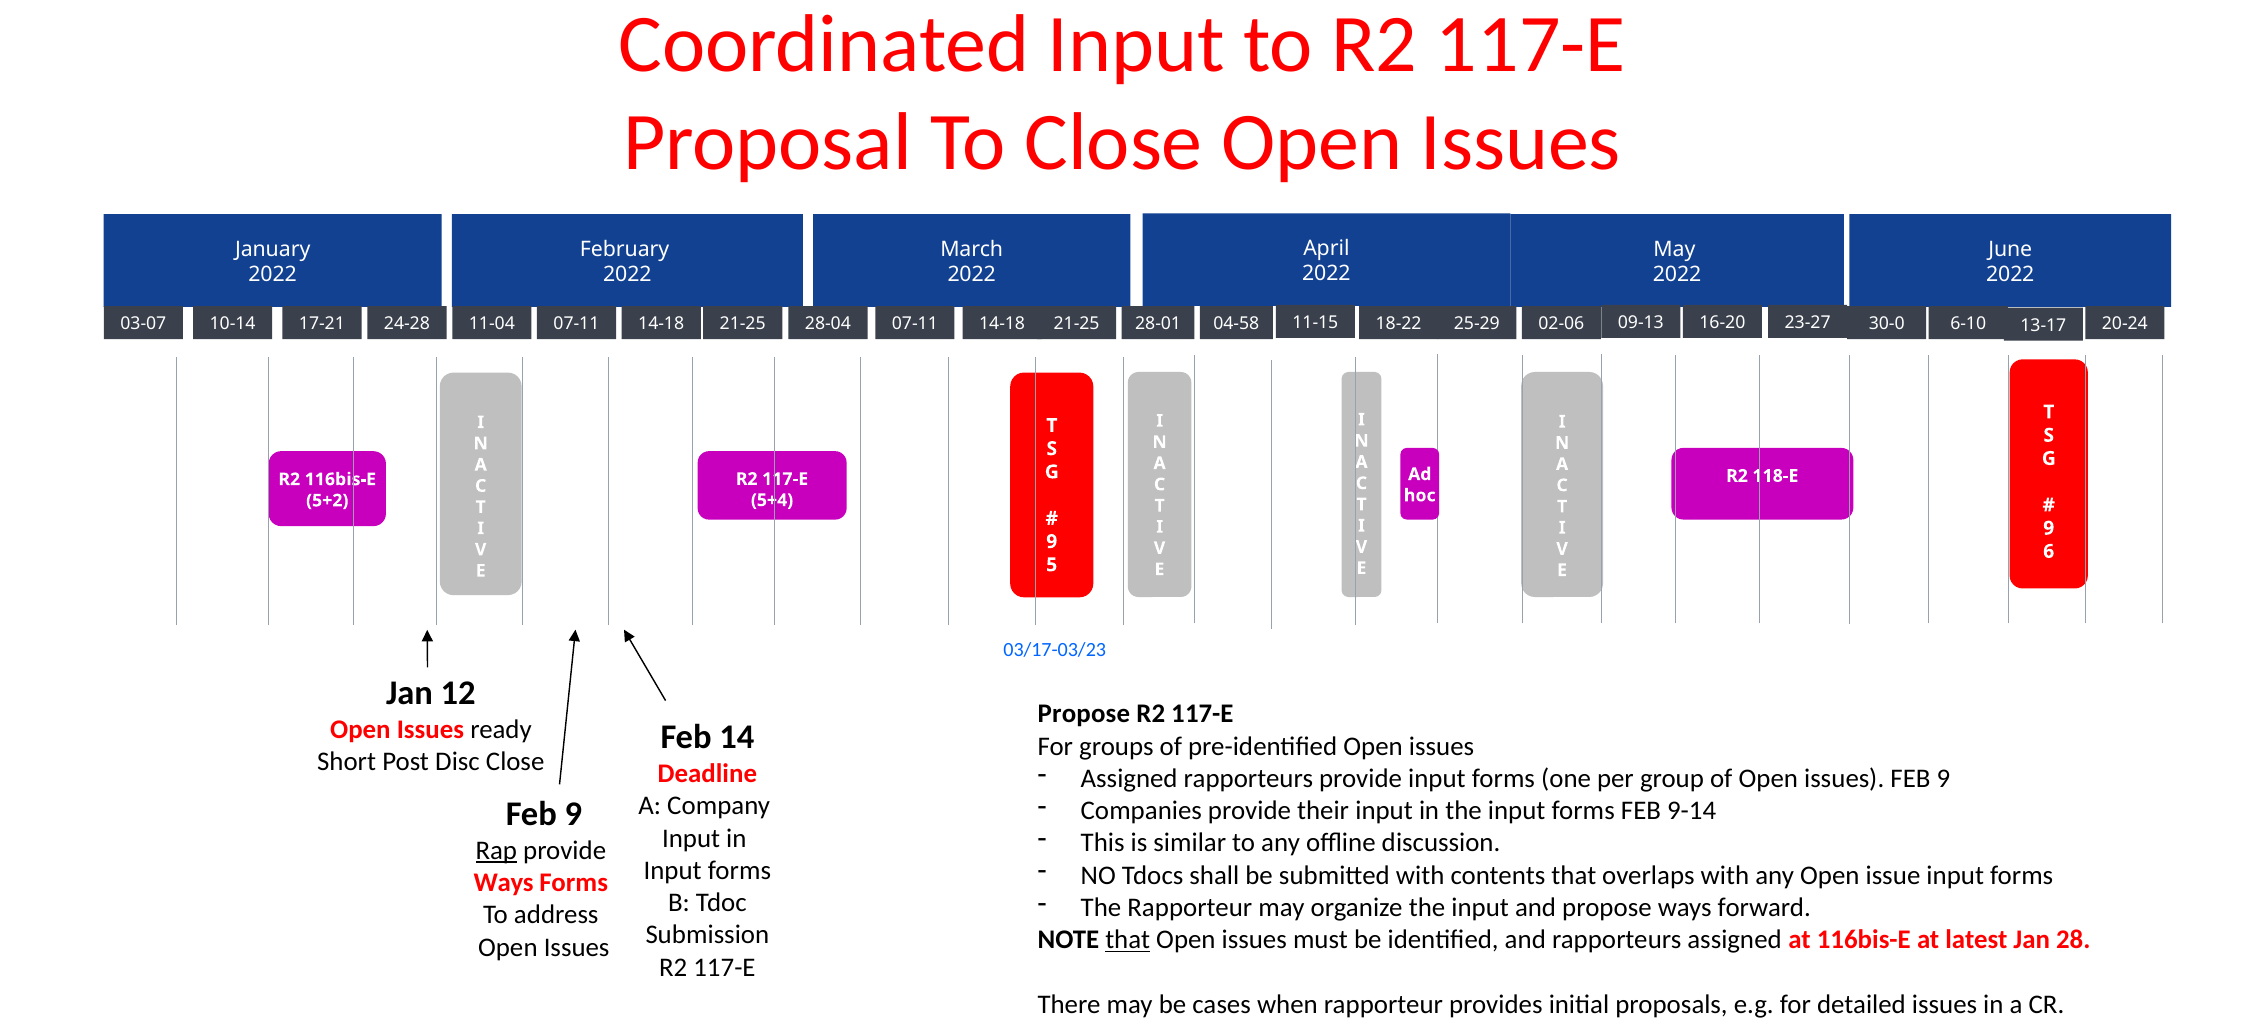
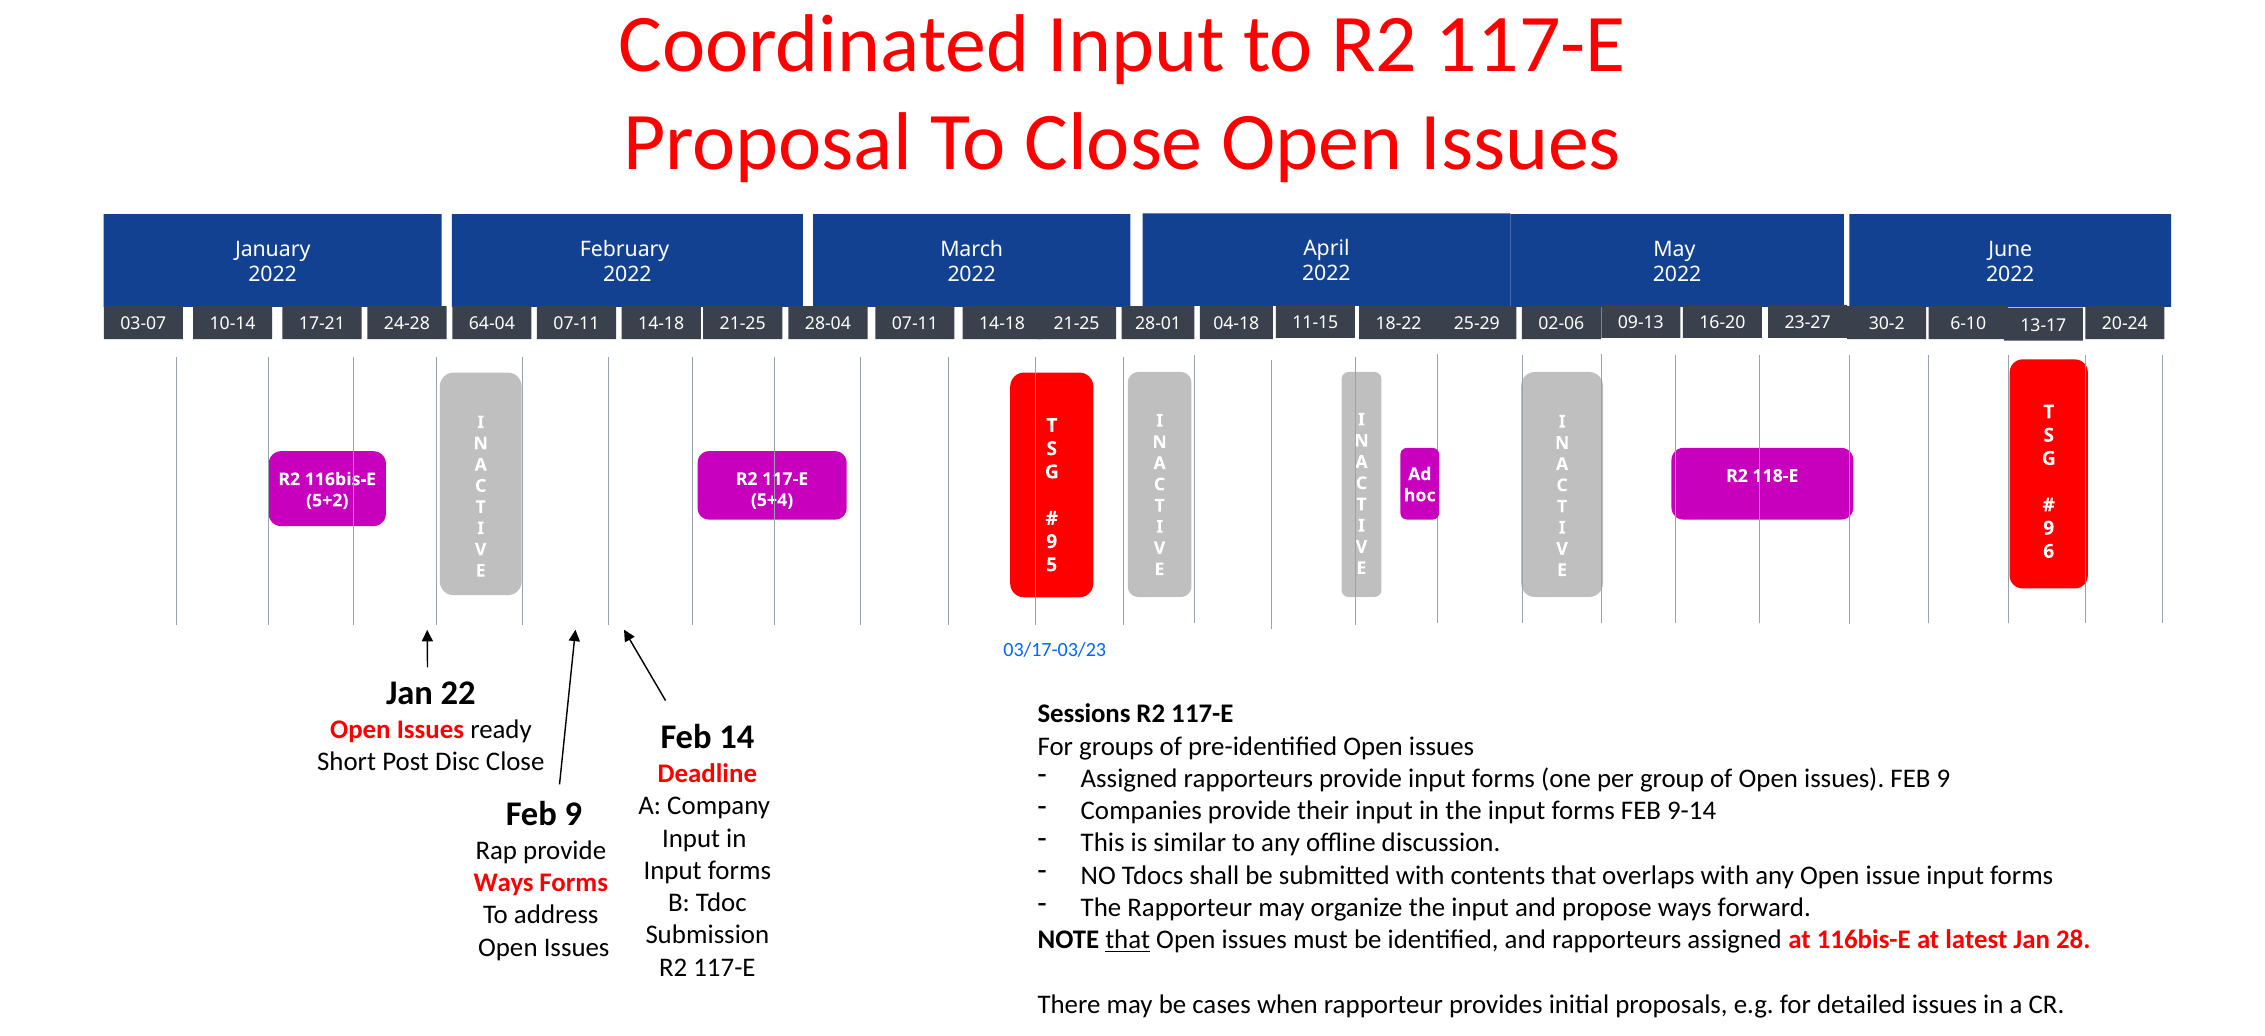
30-0: 30-0 -> 30-2 (1887, 324)
11-04: 11-04 -> 64-04 (492, 324)
04-58: 04-58 -> 04-18 (1236, 324)
12: 12 -> 22 (458, 693)
Propose: Propose -> Sessions (1084, 714)
Rap underline: present -> none (496, 850)
